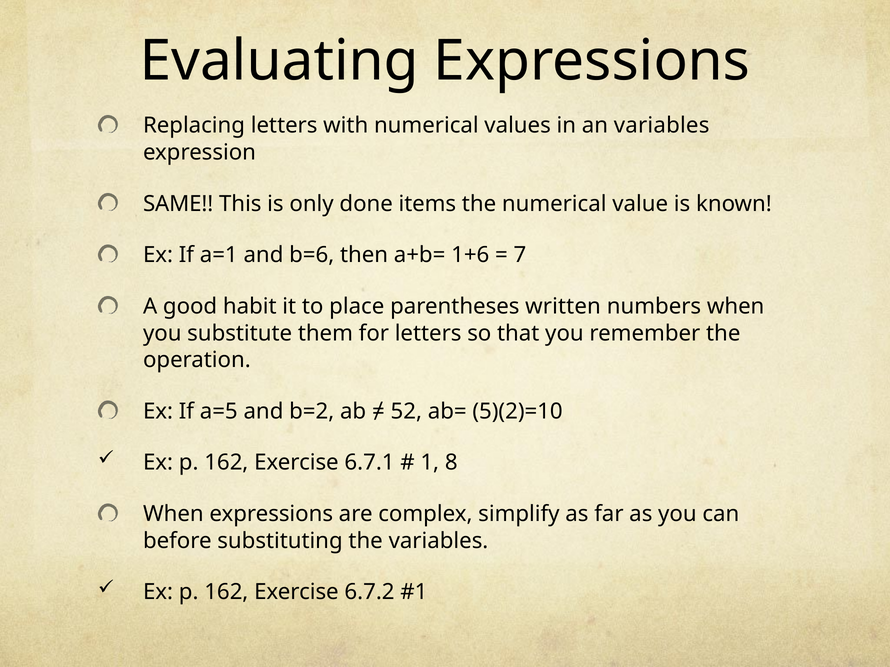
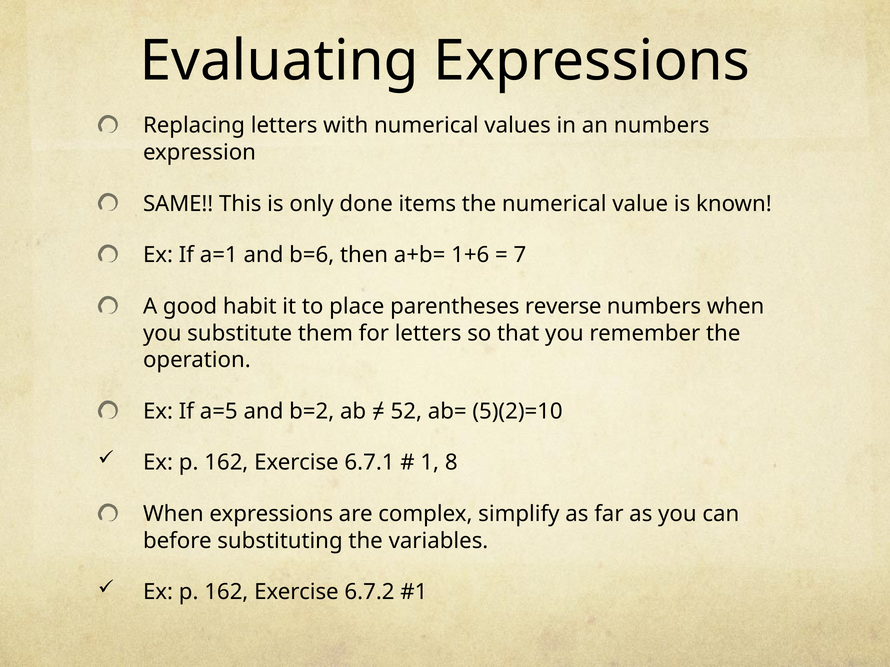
an variables: variables -> numbers (662, 126)
written: written -> reverse (563, 307)
